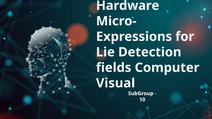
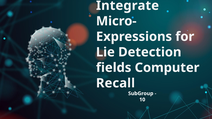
Hardware: Hardware -> Integrate (128, 6)
Visual: Visual -> Recall (115, 83)
